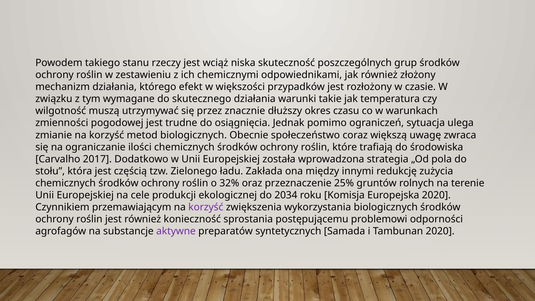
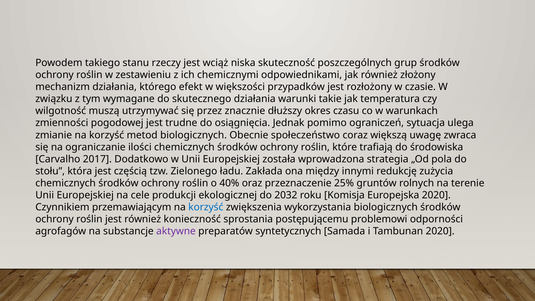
32%: 32% -> 40% (229, 183)
2034: 2034 -> 2032 (286, 195)
korzyść colour: purple -> blue (206, 207)
